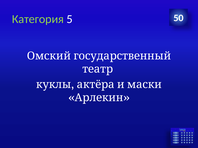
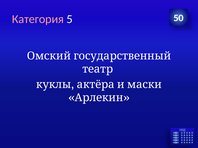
Категория colour: light green -> pink (38, 19)
